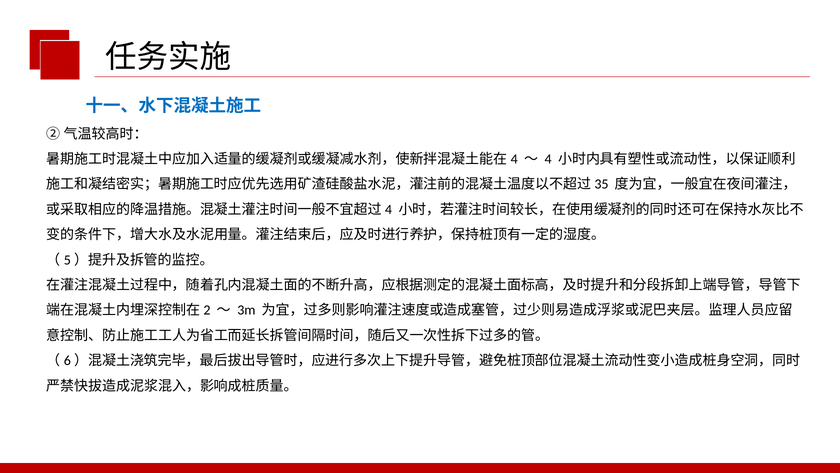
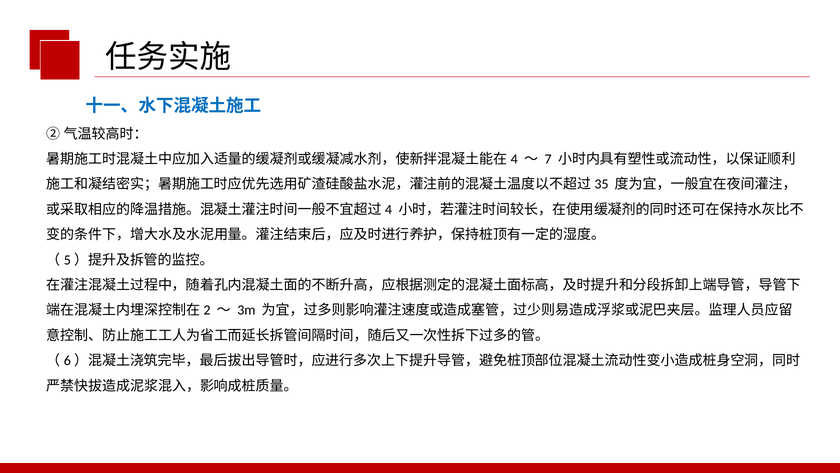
4: 4 -> 7 (548, 159)
